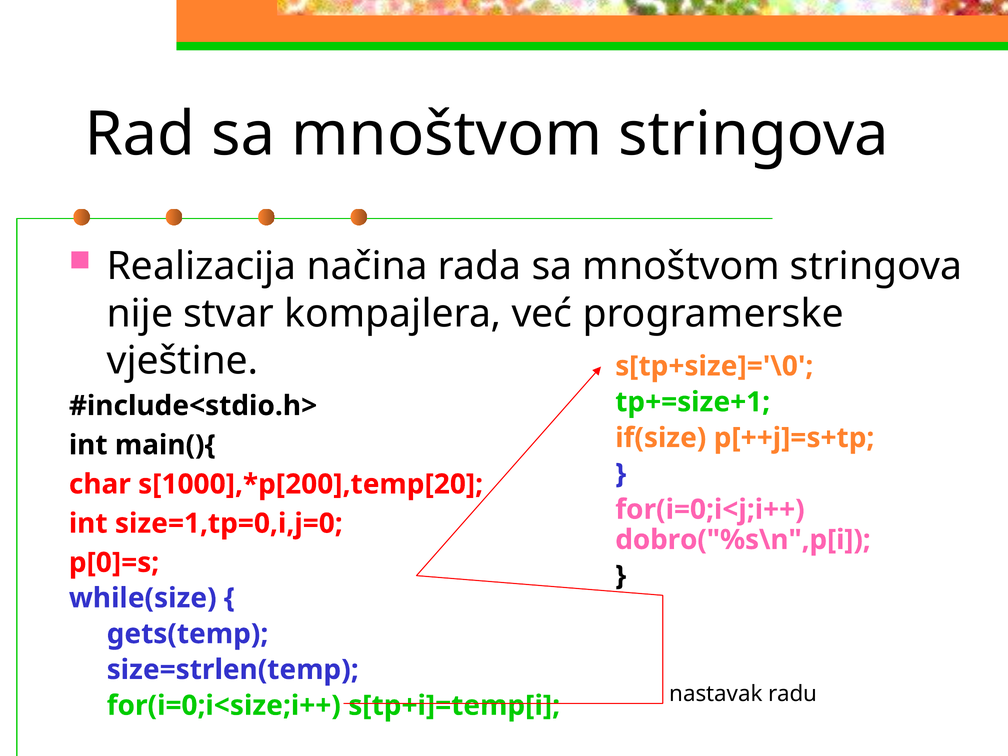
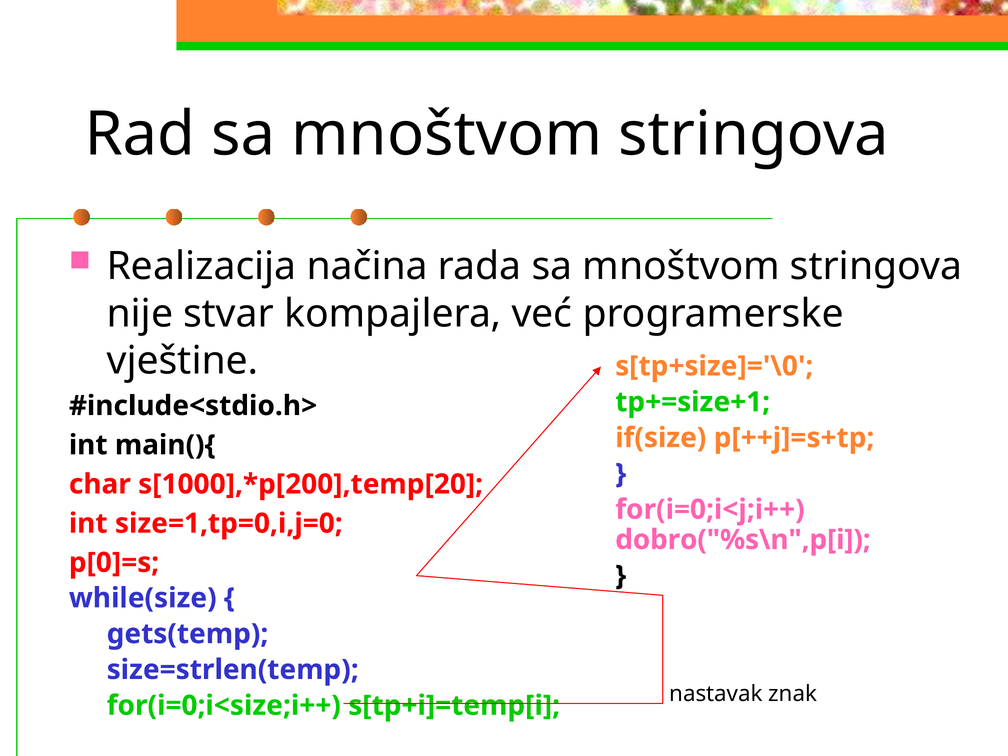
radu: radu -> znak (793, 694)
